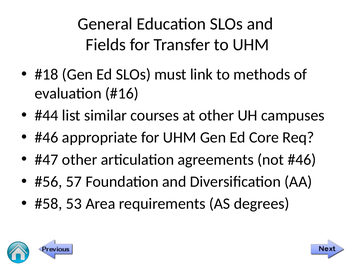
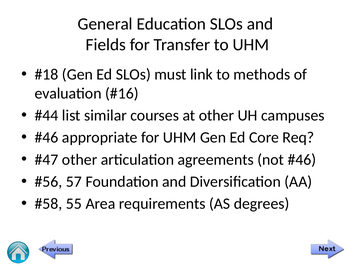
53: 53 -> 55 (74, 204)
